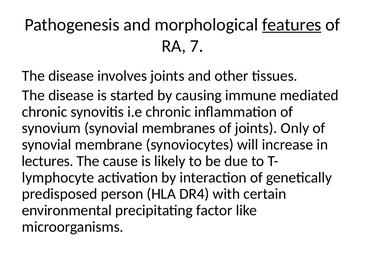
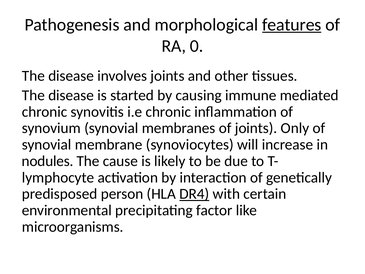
7: 7 -> 0 (197, 46)
lectures: lectures -> nodules (48, 161)
DR4 underline: none -> present (194, 194)
